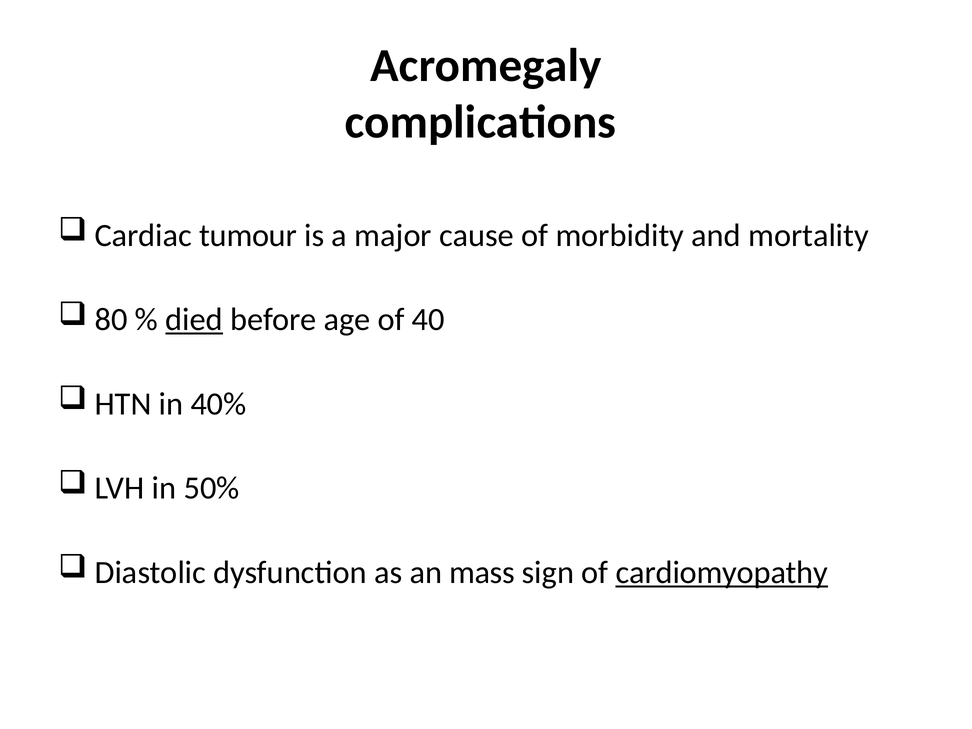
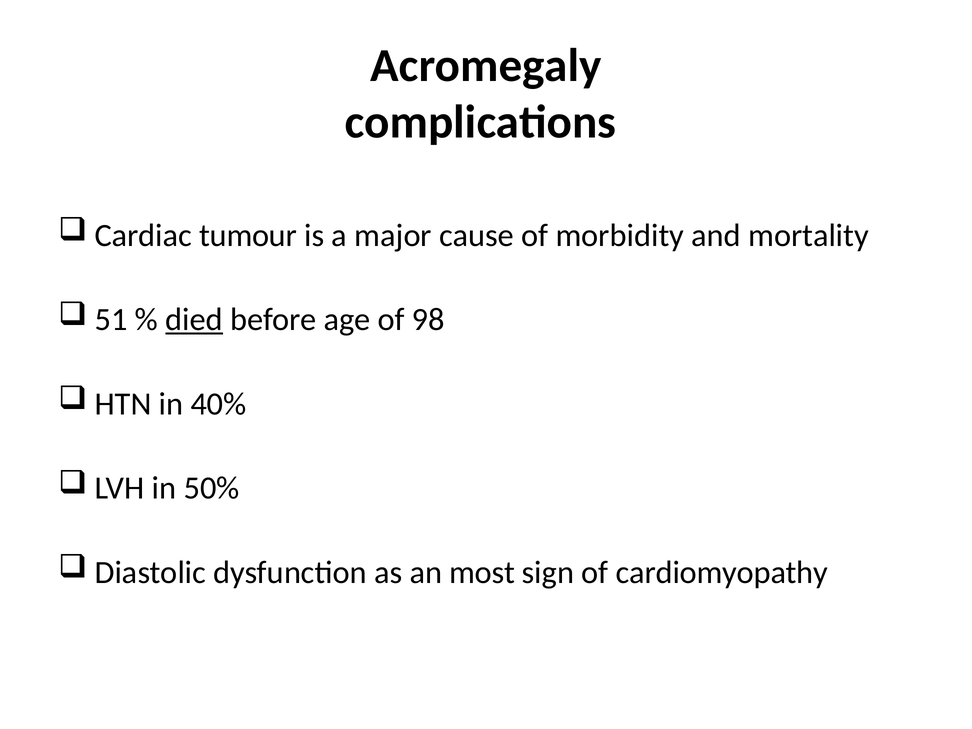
80: 80 -> 51 (111, 320)
40: 40 -> 98 (428, 320)
mass: mass -> most (482, 572)
cardiomyopathy underline: present -> none (722, 572)
